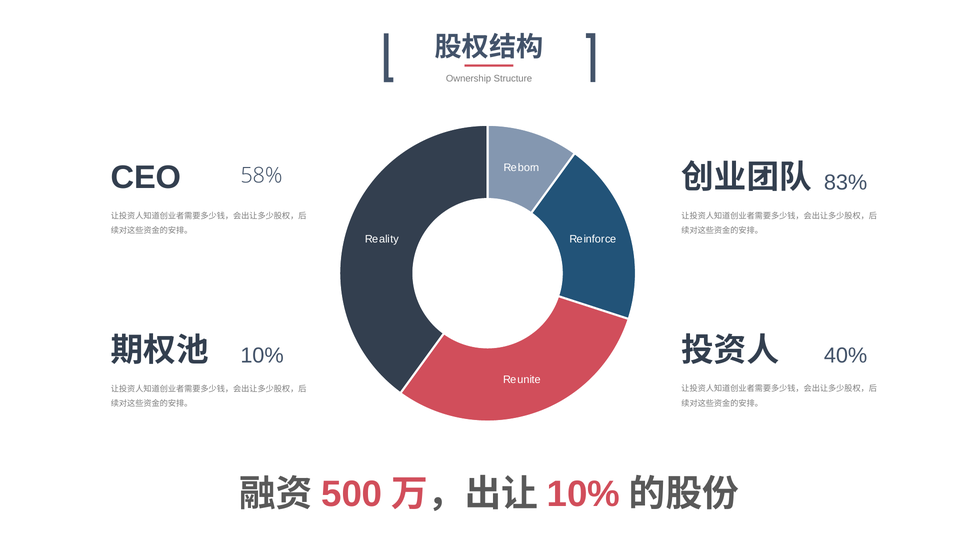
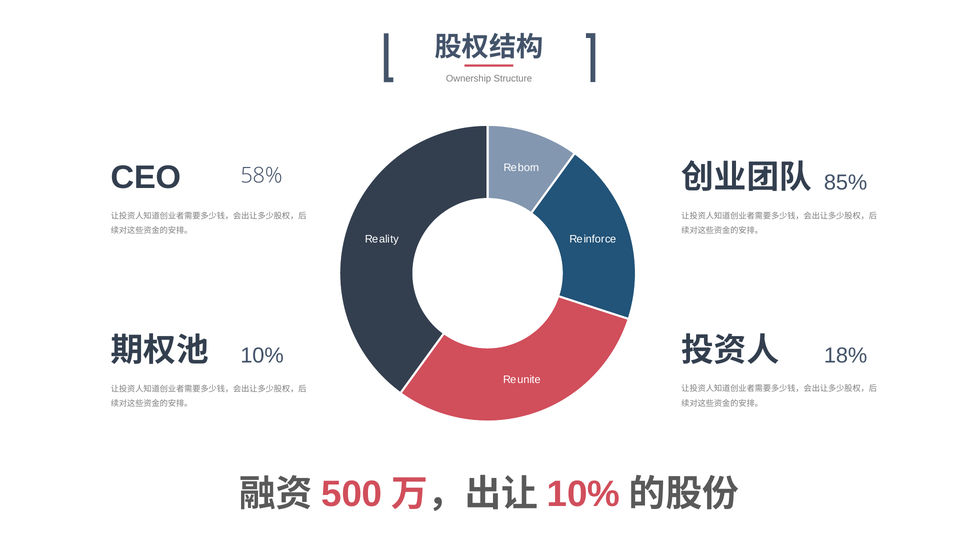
83%: 83% -> 85% (846, 183)
40%: 40% -> 18% (846, 356)
